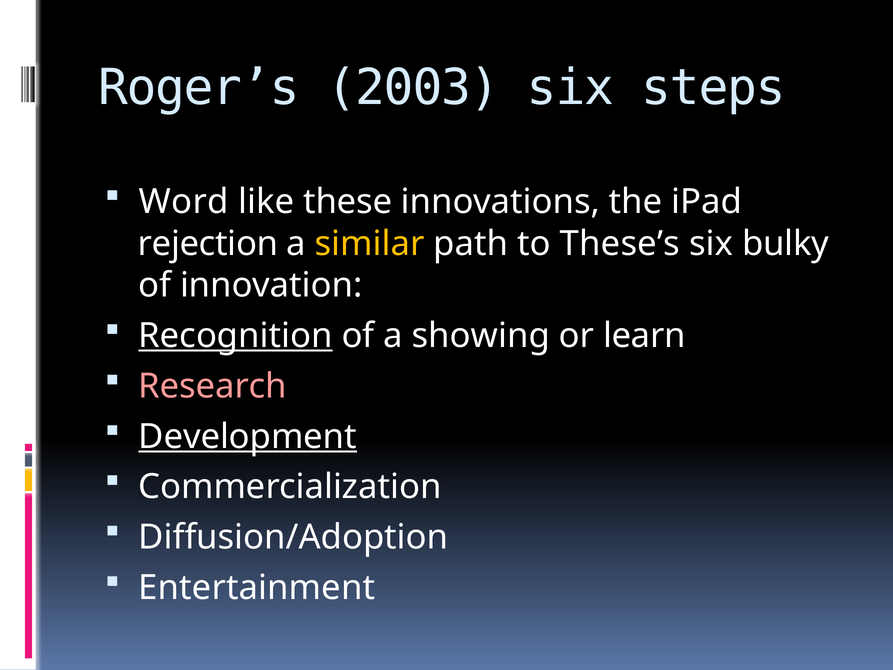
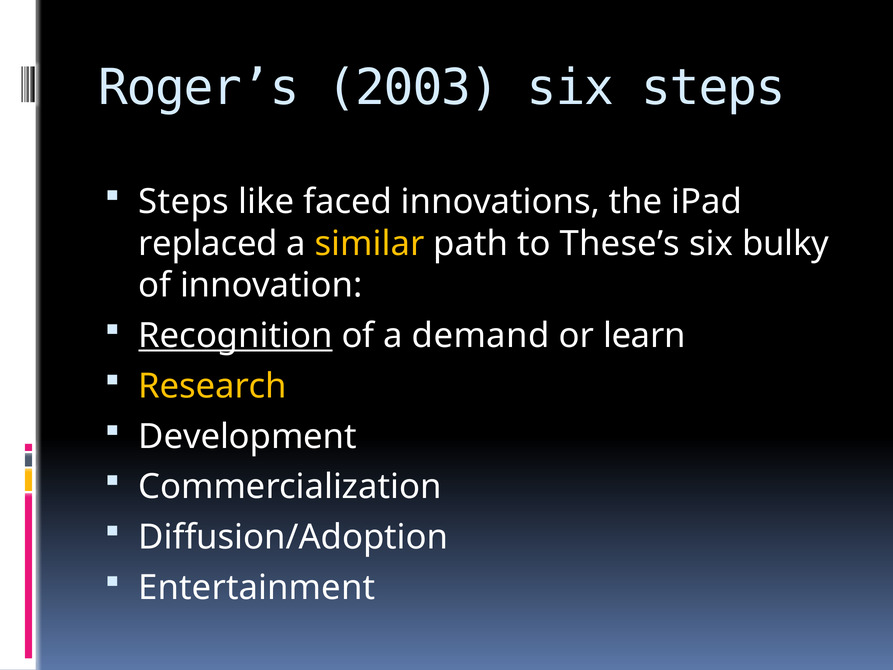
Word: Word -> Steps (184, 202)
these: these -> faced (348, 202)
rejection: rejection -> replaced (208, 244)
showing: showing -> demand (481, 336)
Research colour: pink -> yellow (213, 386)
Development underline: present -> none (248, 436)
